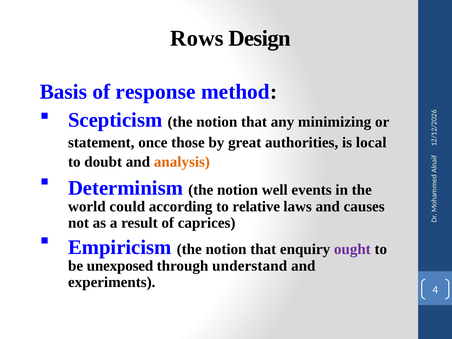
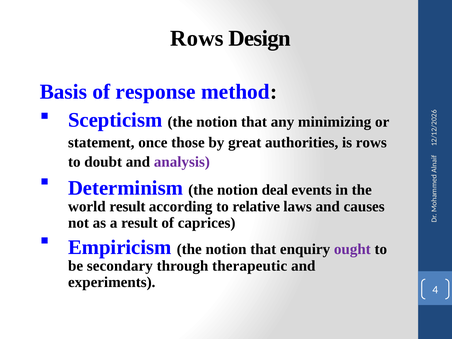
is local: local -> rows (371, 142)
analysis colour: orange -> purple (182, 162)
well: well -> deal (275, 190)
world could: could -> result (127, 207)
unexposed: unexposed -> secondary (120, 266)
understand: understand -> therapeutic (250, 266)
